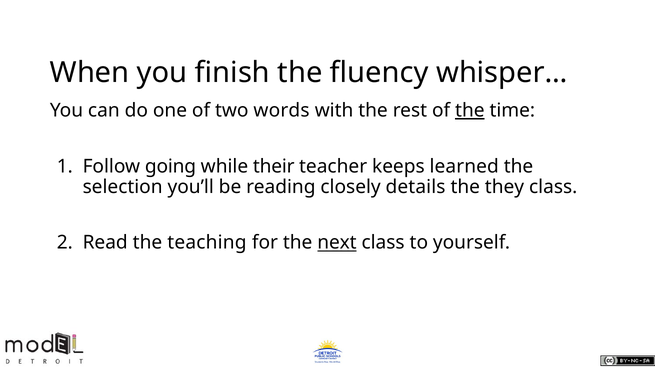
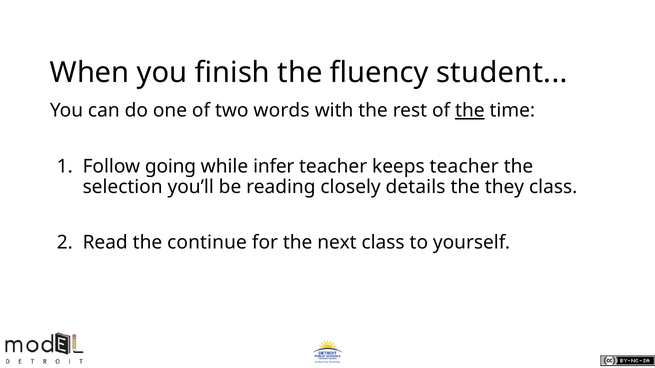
whisper: whisper -> student (502, 73)
their: their -> infer (274, 167)
keeps learned: learned -> teacher (464, 167)
teaching: teaching -> continue (207, 243)
next underline: present -> none (337, 243)
